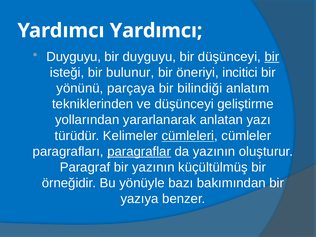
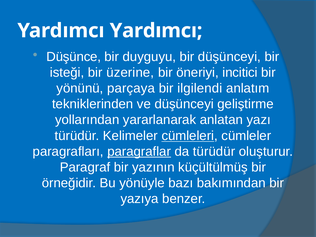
Duyguyu: Duyguyu -> Düşünce (74, 57)
bir underline: present -> none (272, 57)
bulunur: bulunur -> üzerine (130, 73)
bilindiği: bilindiği -> ilgilendi (200, 88)
da yazının: yazının -> türüdür (214, 152)
